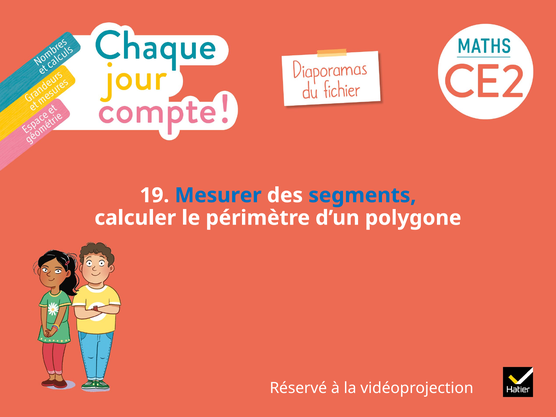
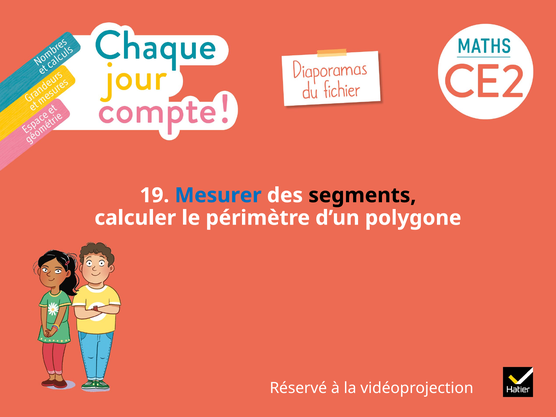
segments colour: blue -> black (362, 195)
